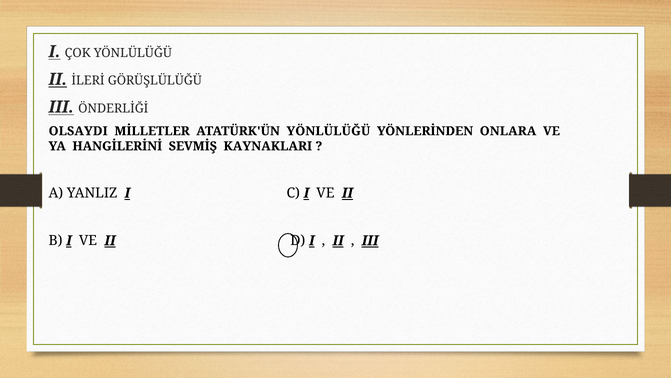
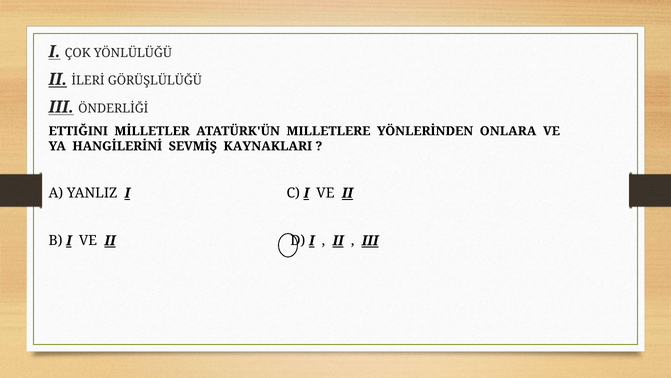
OLSAYDI: OLSAYDI -> ETTIĞINI (78, 131)
ATATÜRK'ÜN YÖNLÜLÜĞÜ: YÖNLÜLÜĞÜ -> MILLETLERE (328, 131)
